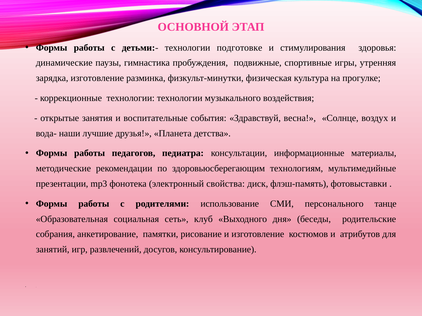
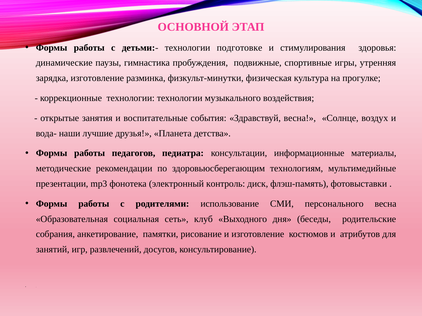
свойства: свойства -> контроль (226, 184)
персонального танце: танце -> весна (386, 204)
